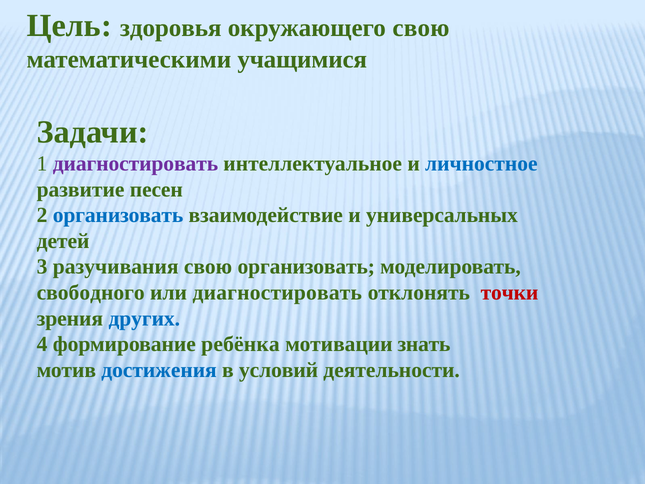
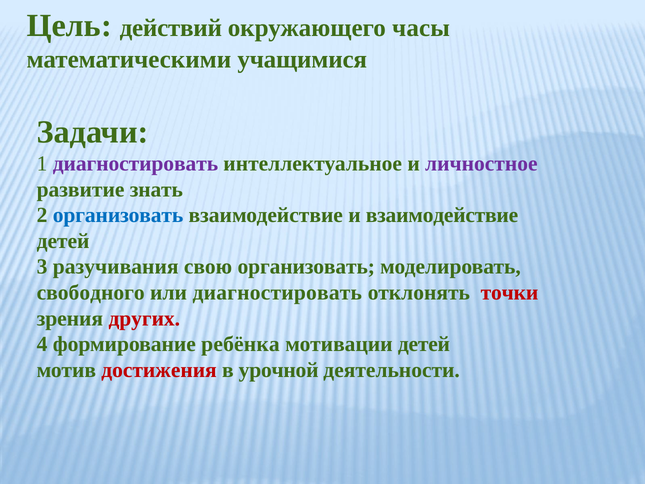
здоровья: здоровья -> действий (171, 28)
окружающего свою: свою -> часы (421, 28)
личностное colour: blue -> purple (481, 164)
песен: песен -> знать (156, 189)
и универсальных: универсальных -> взаимодействие (442, 215)
других colour: blue -> red (144, 318)
мотивации знать: знать -> детей (424, 344)
достижения colour: blue -> red (159, 370)
условий: условий -> урочной (279, 370)
